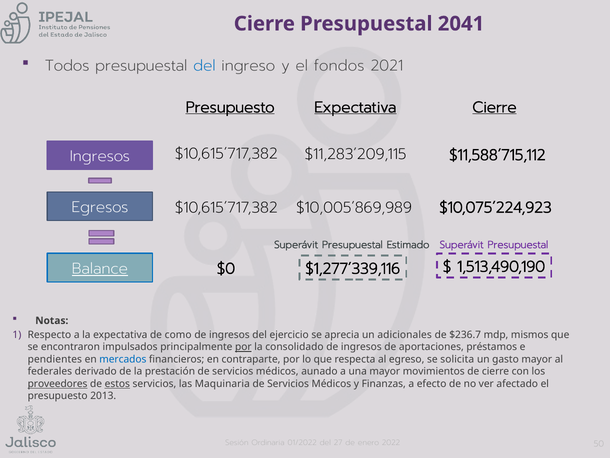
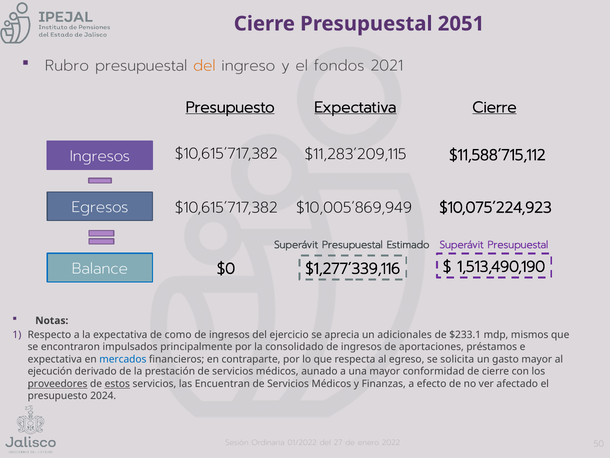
2041: 2041 -> 2051 (461, 24)
Todos: Todos -> Rubro (67, 66)
del colour: blue -> orange (204, 66)
$10,005´869,989: $10,005´869,989 -> $10,005´869,949 (354, 207)
Balance underline: present -> none (100, 268)
$236.7: $236.7 -> $233.1 (465, 335)
por underline: present -> none (243, 347)
pendientes: pendientes -> expectativa (55, 359)
federales: federales -> ejecución (50, 371)
movimientos: movimientos -> conformidad (434, 371)
Maquinaria: Maquinaria -> Encuentran (222, 383)
2013: 2013 -> 2024 (103, 396)
